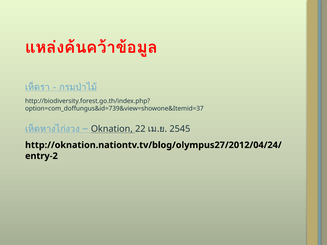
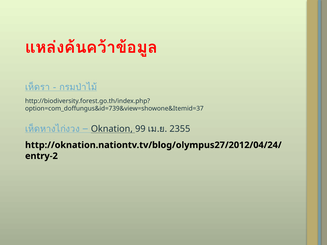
22: 22 -> 99 (140, 129)
2545: 2545 -> 2355 (180, 129)
